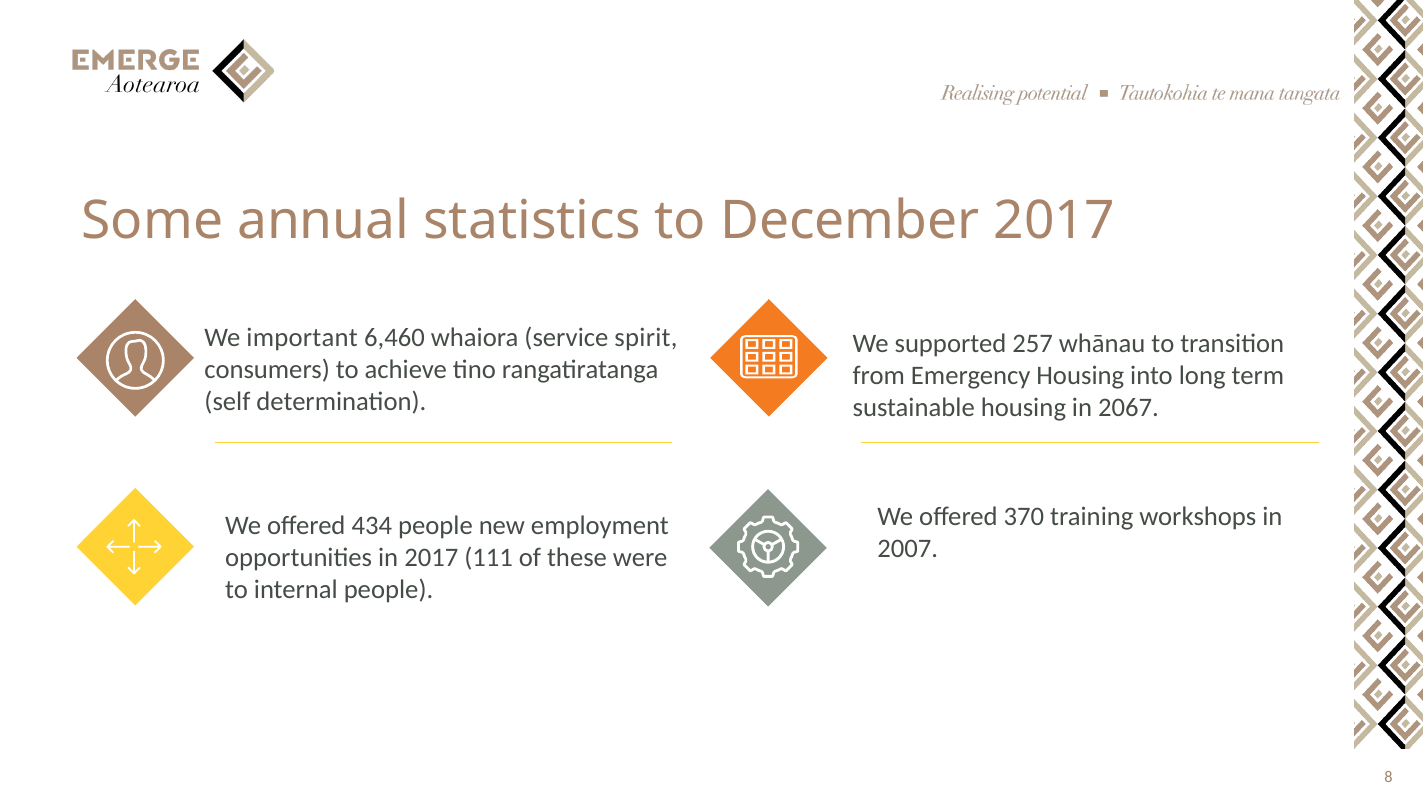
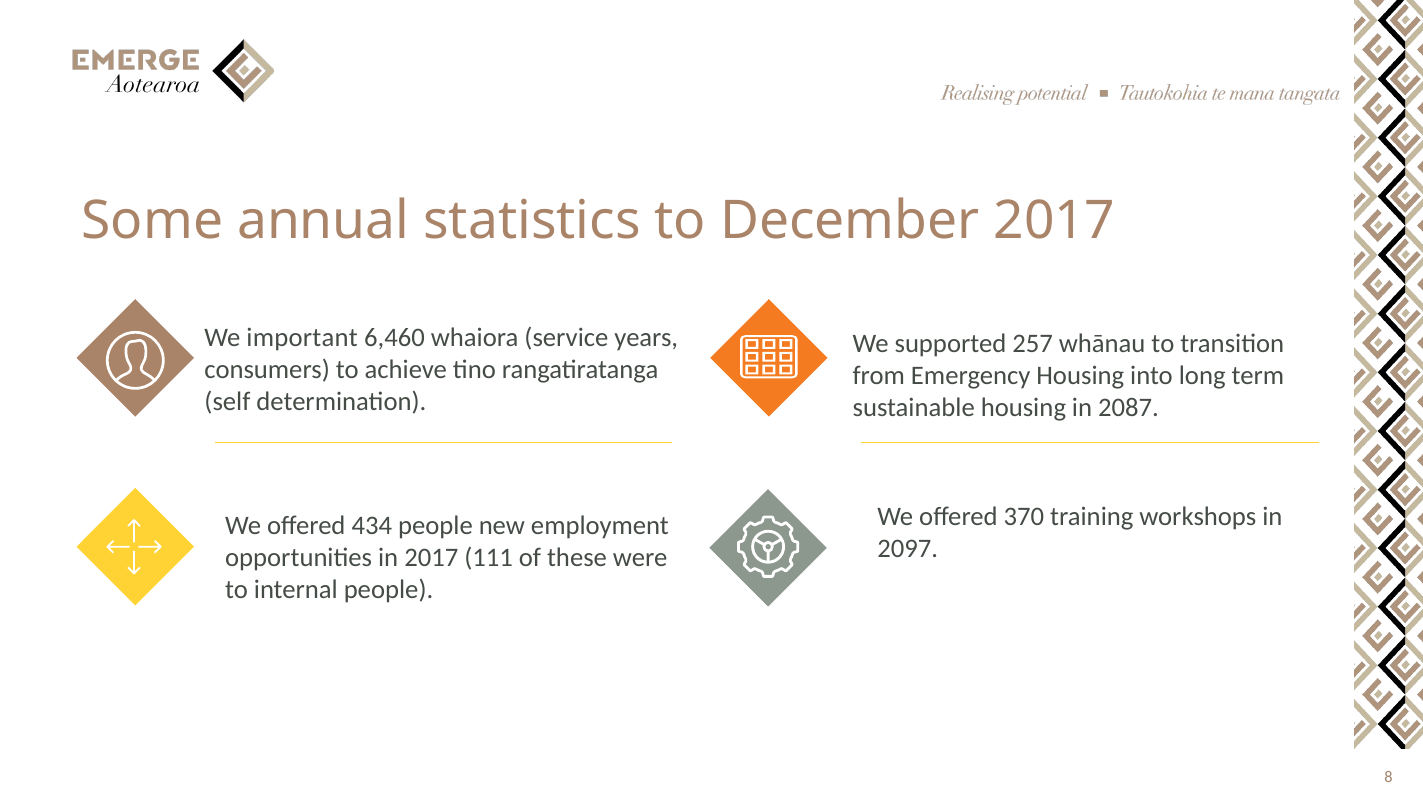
spirit: spirit -> years (646, 337)
2067: 2067 -> 2087 (1128, 407)
2007: 2007 -> 2097 (908, 549)
